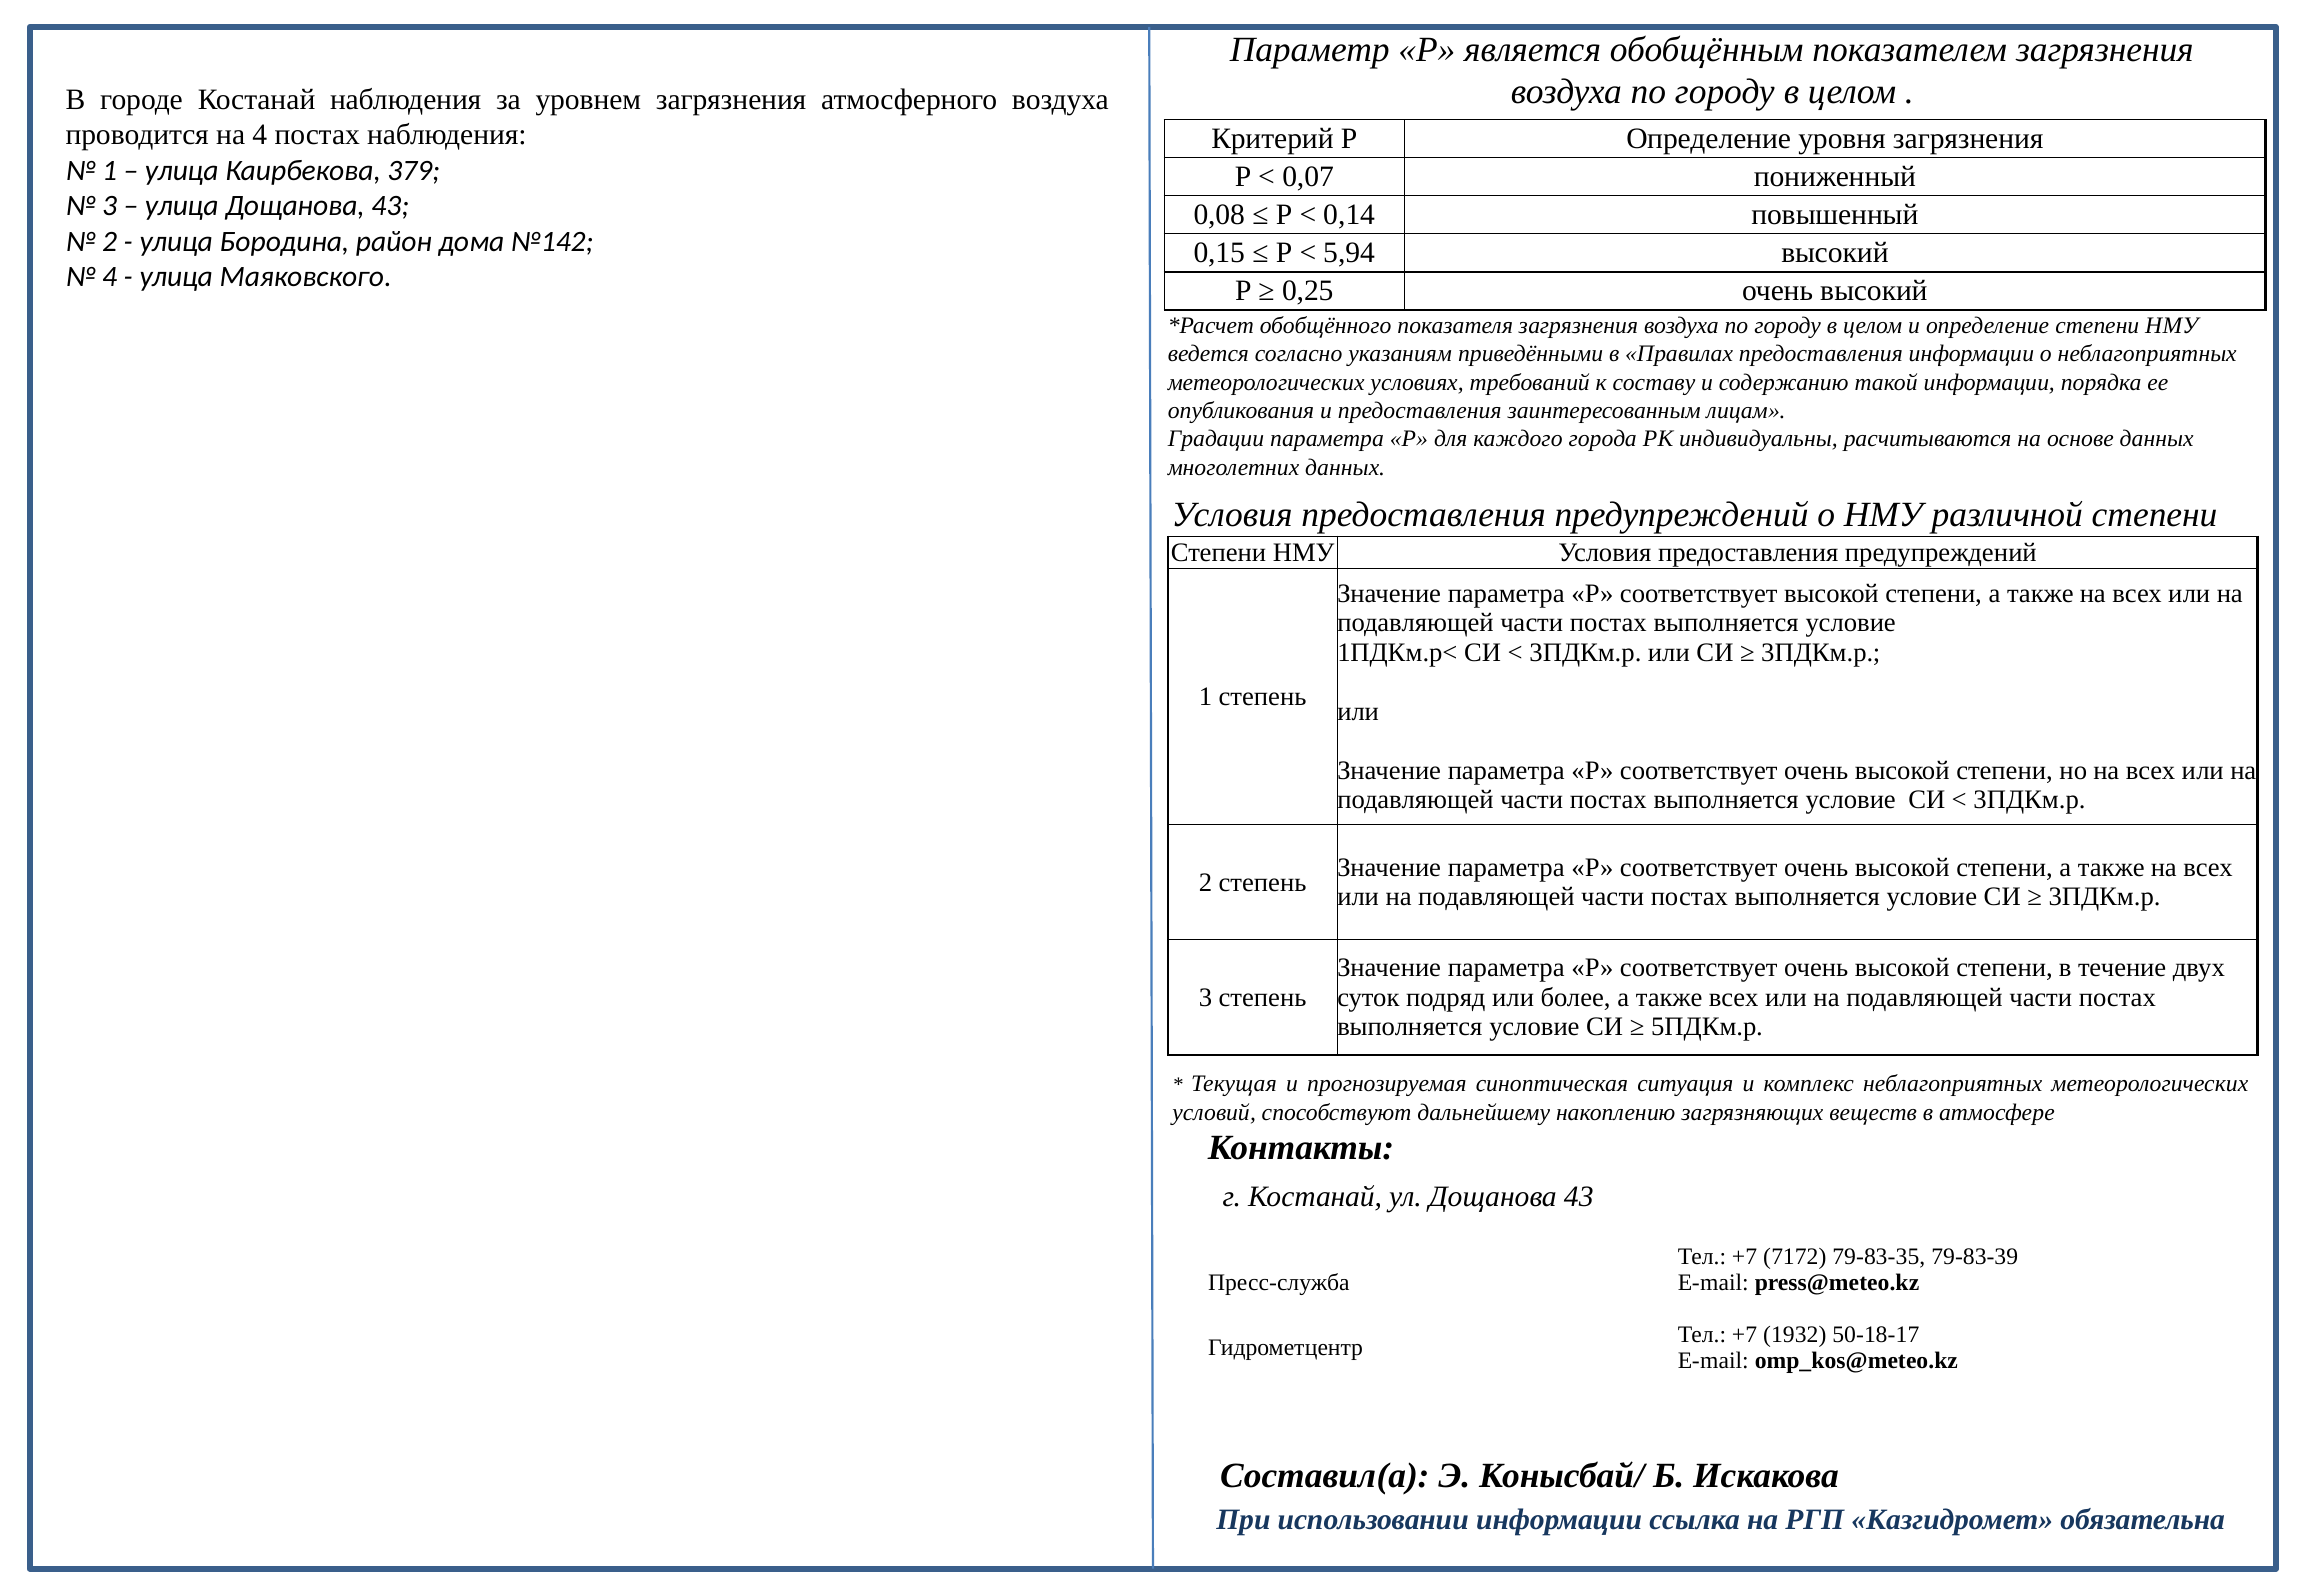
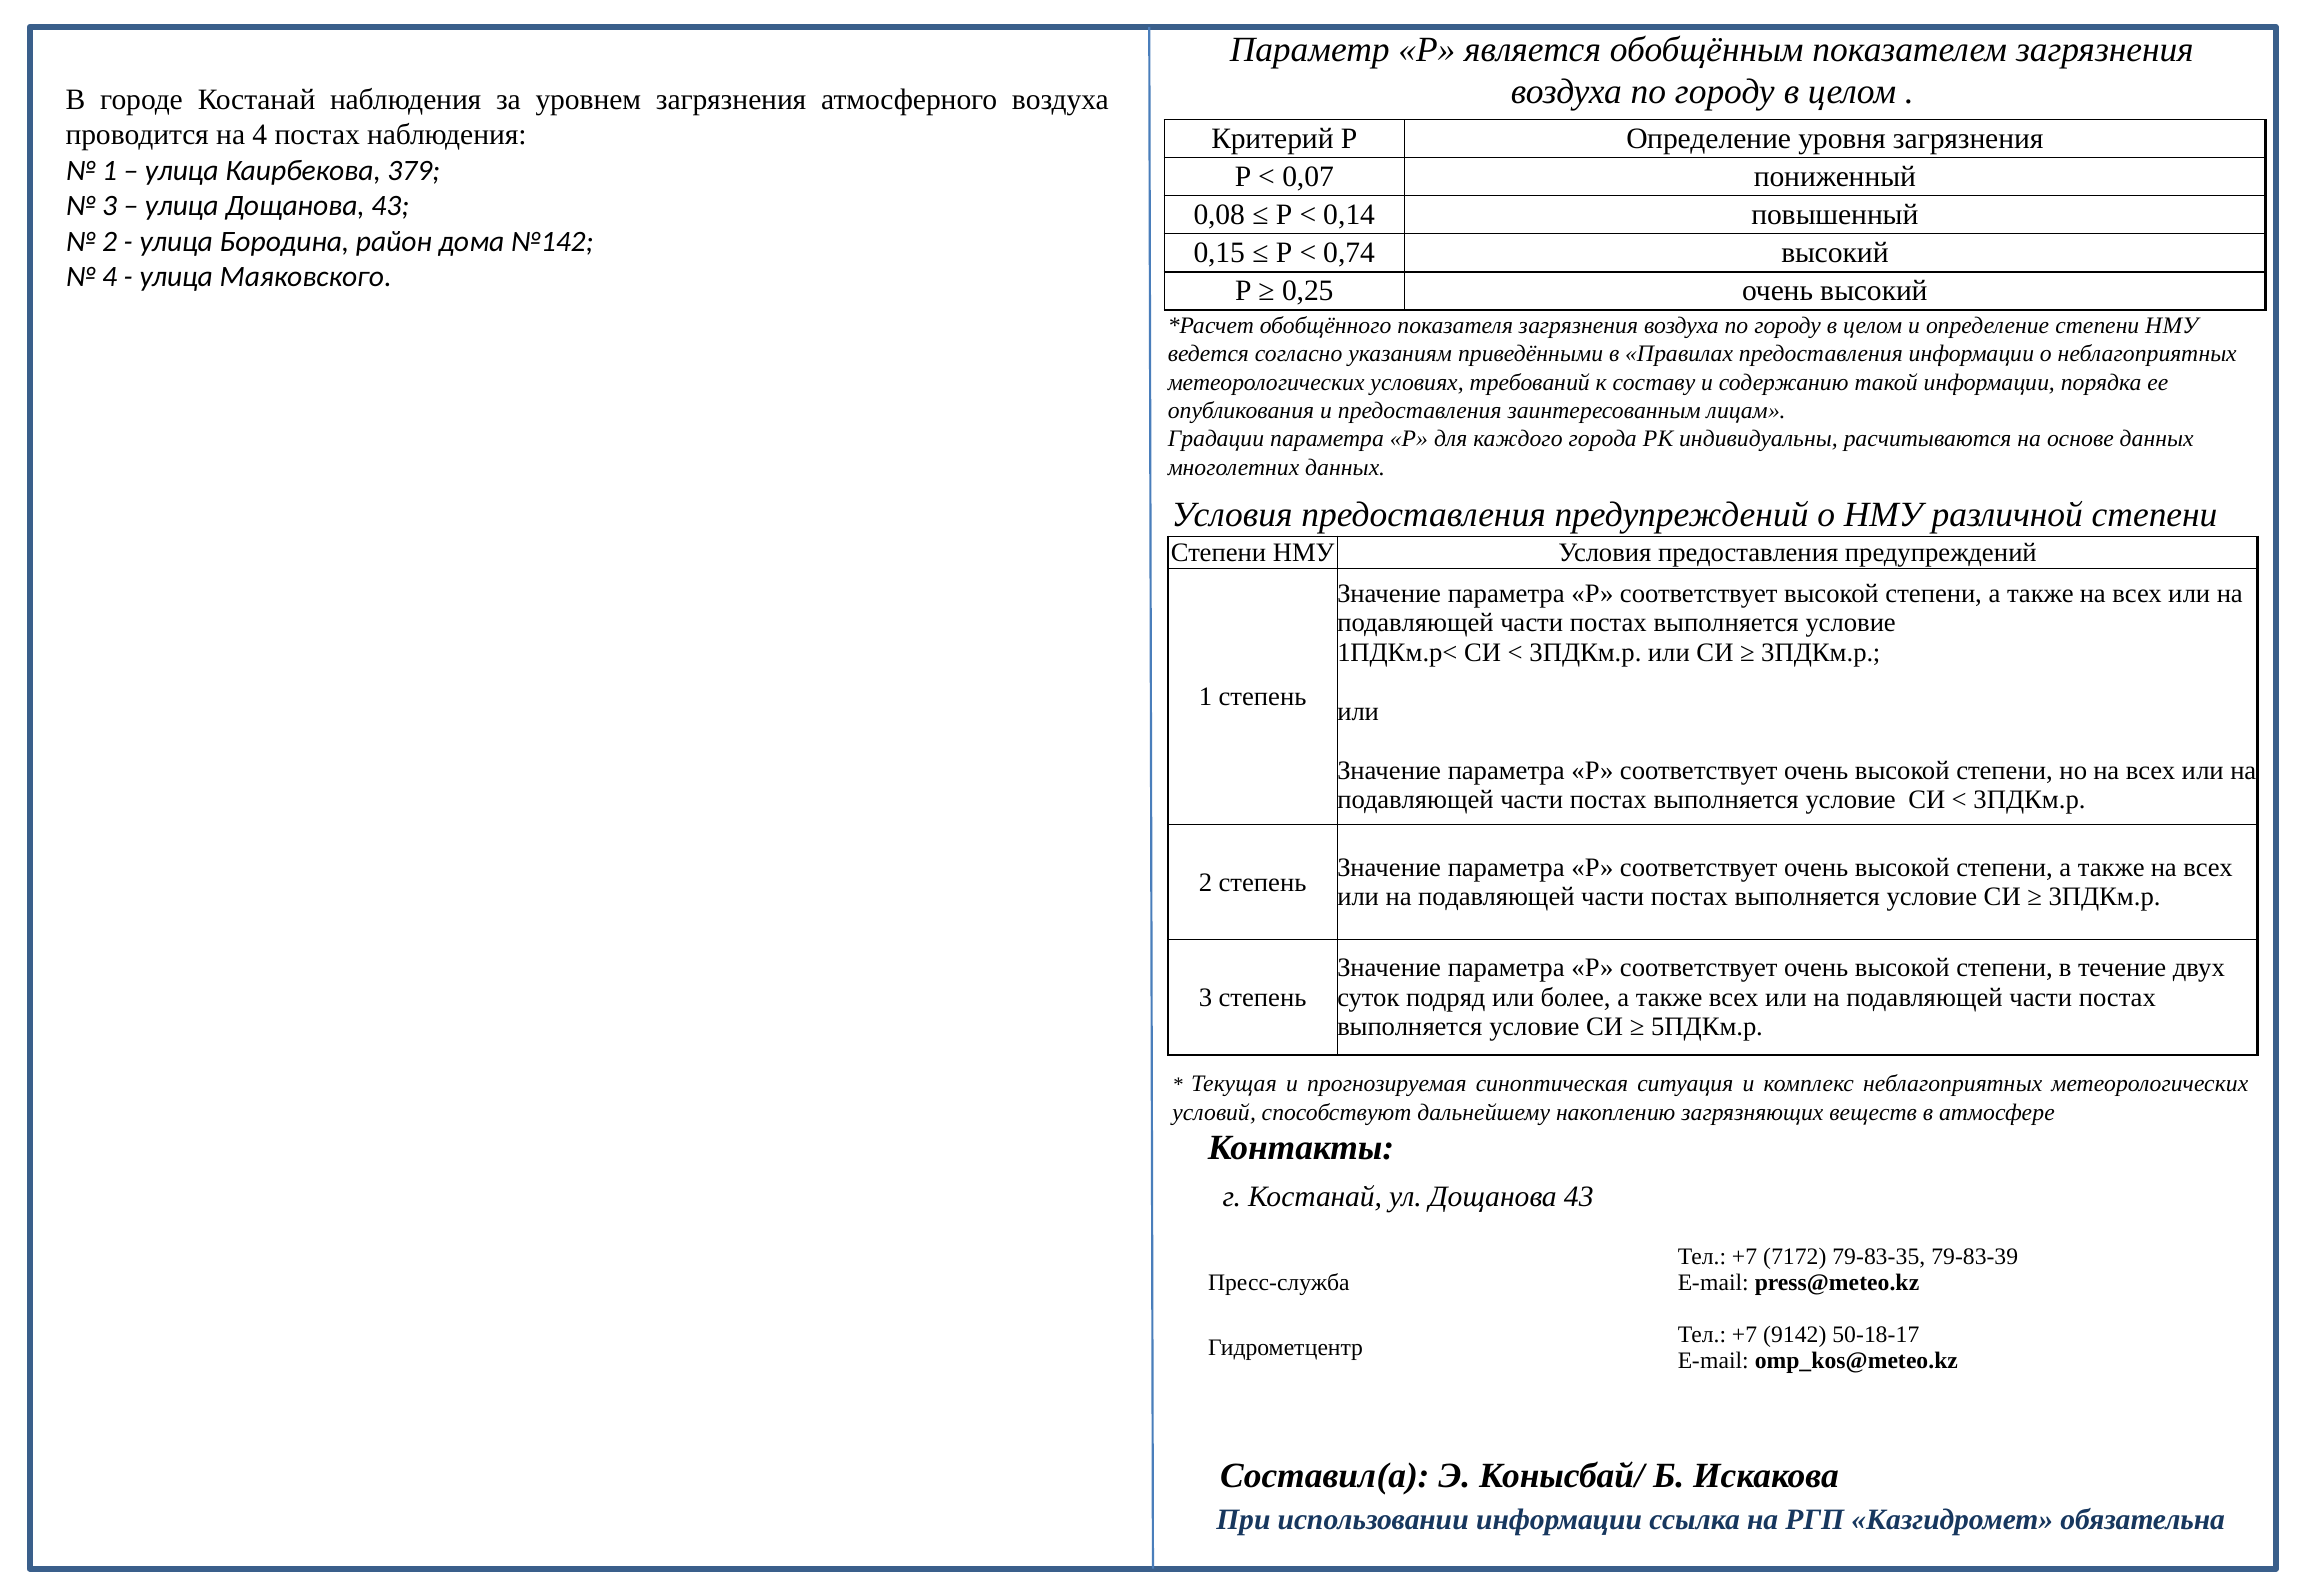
5,94: 5,94 -> 0,74 (1349, 253)
1932: 1932 -> 9142 (1795, 1335)
